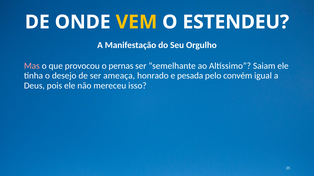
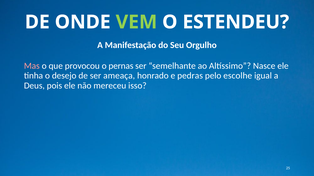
VEM colour: yellow -> light green (136, 22)
Saiam: Saiam -> Nasce (264, 66)
pesada: pesada -> pedras (190, 76)
convém: convém -> escolhe (238, 76)
